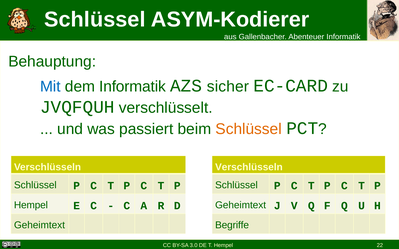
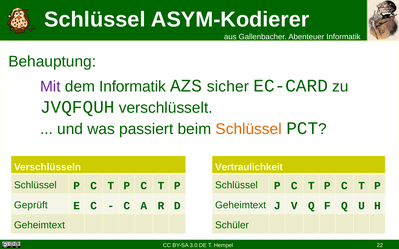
Mit colour: blue -> purple (50, 87)
Verschlüsseln Verschlüsseln: Verschlüsseln -> Vertraulichkeit (249, 167)
Hempel: Hempel -> Geprüft (31, 205)
Begriffe: Begriffe -> Schüler (232, 225)
